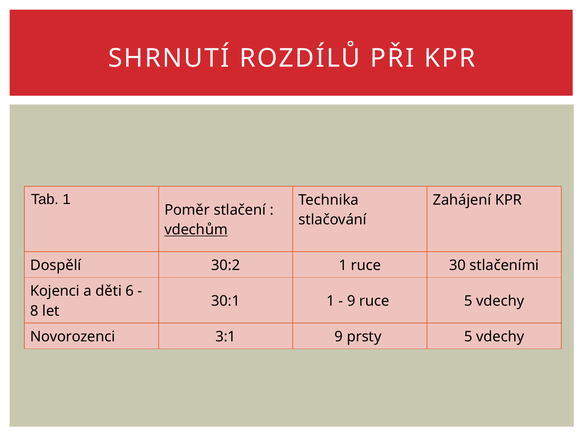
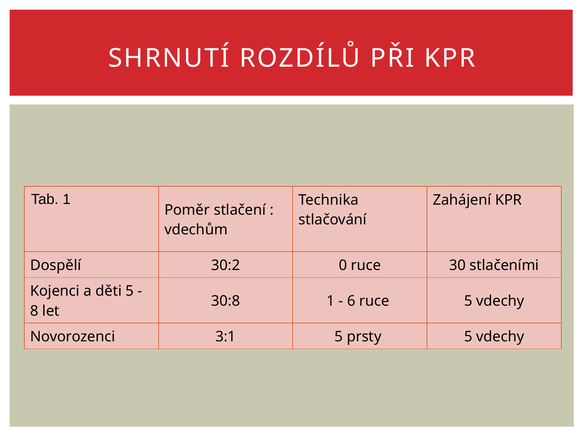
vdechům underline: present -> none (196, 230)
30:2 1: 1 -> 0 (343, 265)
děti 6: 6 -> 5 (130, 291)
30:1: 30:1 -> 30:8 (226, 301)
9: 9 -> 6 (351, 301)
3:1 9: 9 -> 5 (339, 337)
